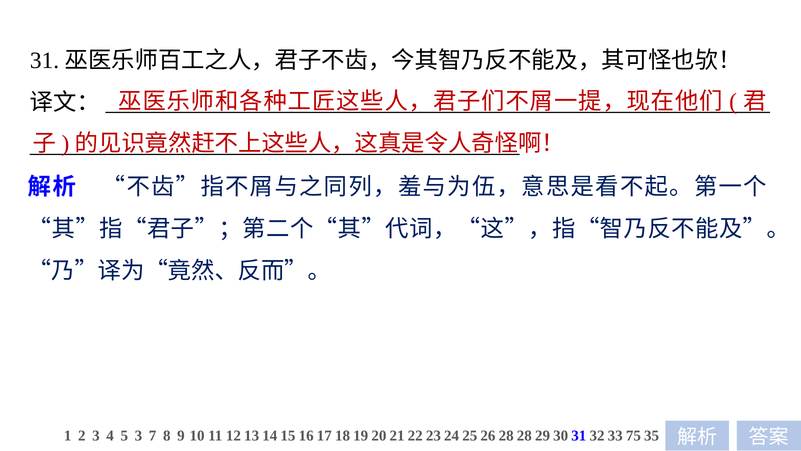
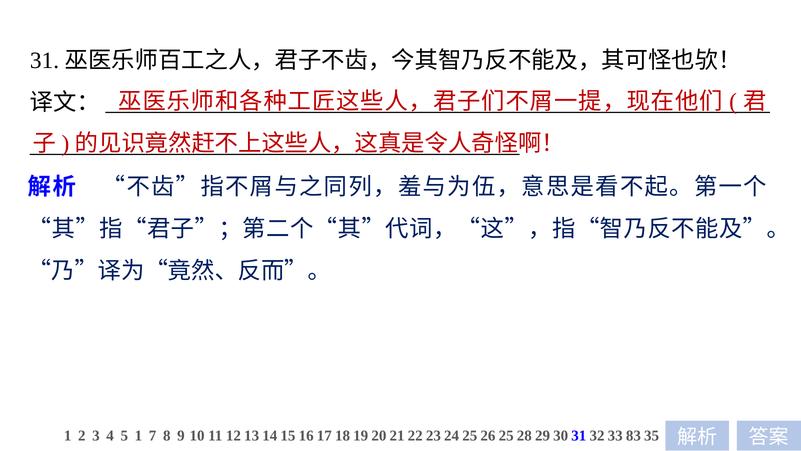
5 3: 3 -> 1 (138, 435)
28: 28 -> 25 (506, 435)
75: 75 -> 83 (633, 435)
